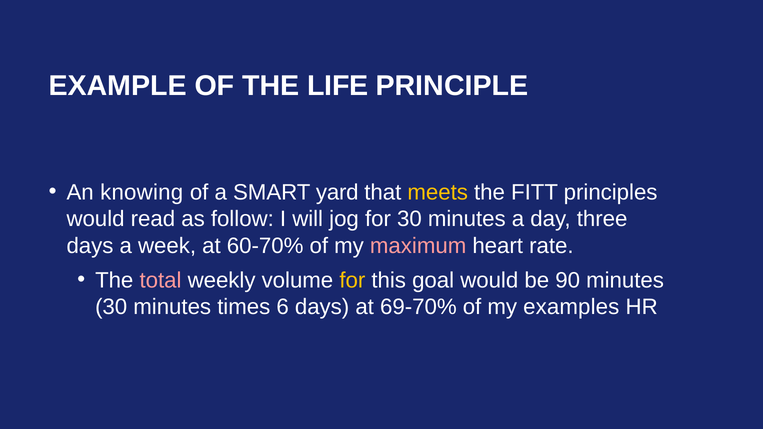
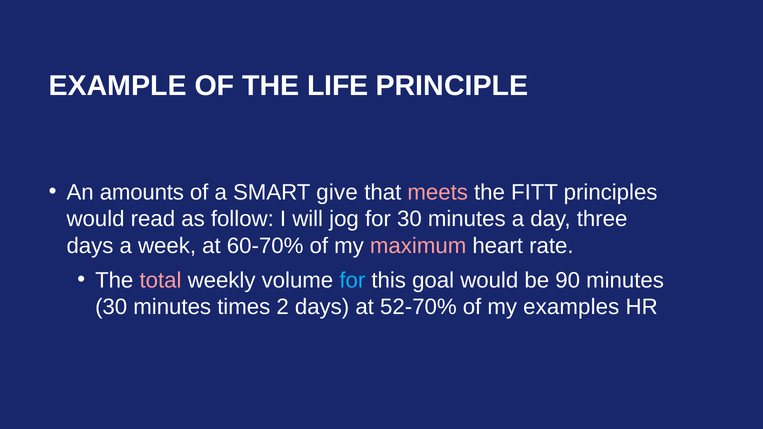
knowing: knowing -> amounts (142, 192)
yard: yard -> give (337, 192)
meets colour: yellow -> pink (438, 192)
for colour: yellow -> light blue (352, 280)
6: 6 -> 2 (283, 307)
69-70%: 69-70% -> 52-70% (418, 307)
